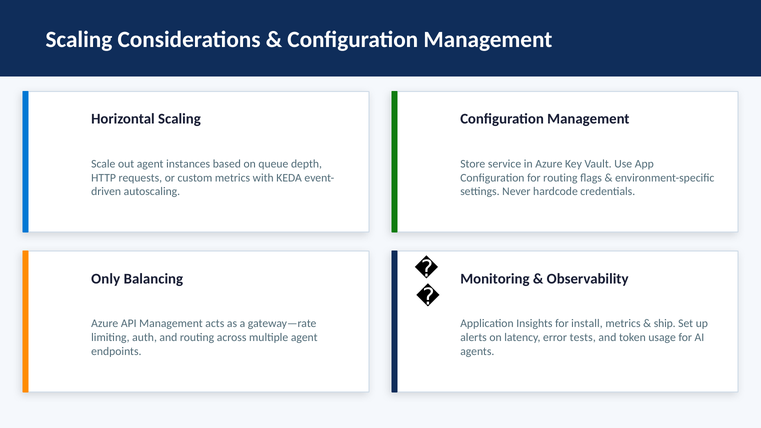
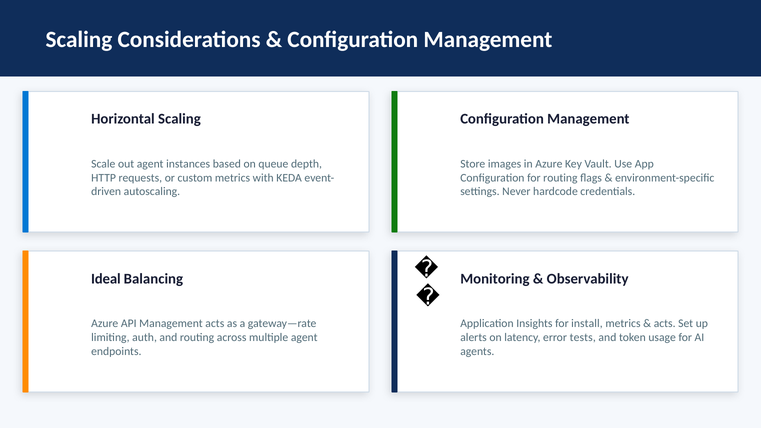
service: service -> images (505, 164)
Only: Only -> Ideal (106, 279)
ship: ship -> acts (665, 324)
